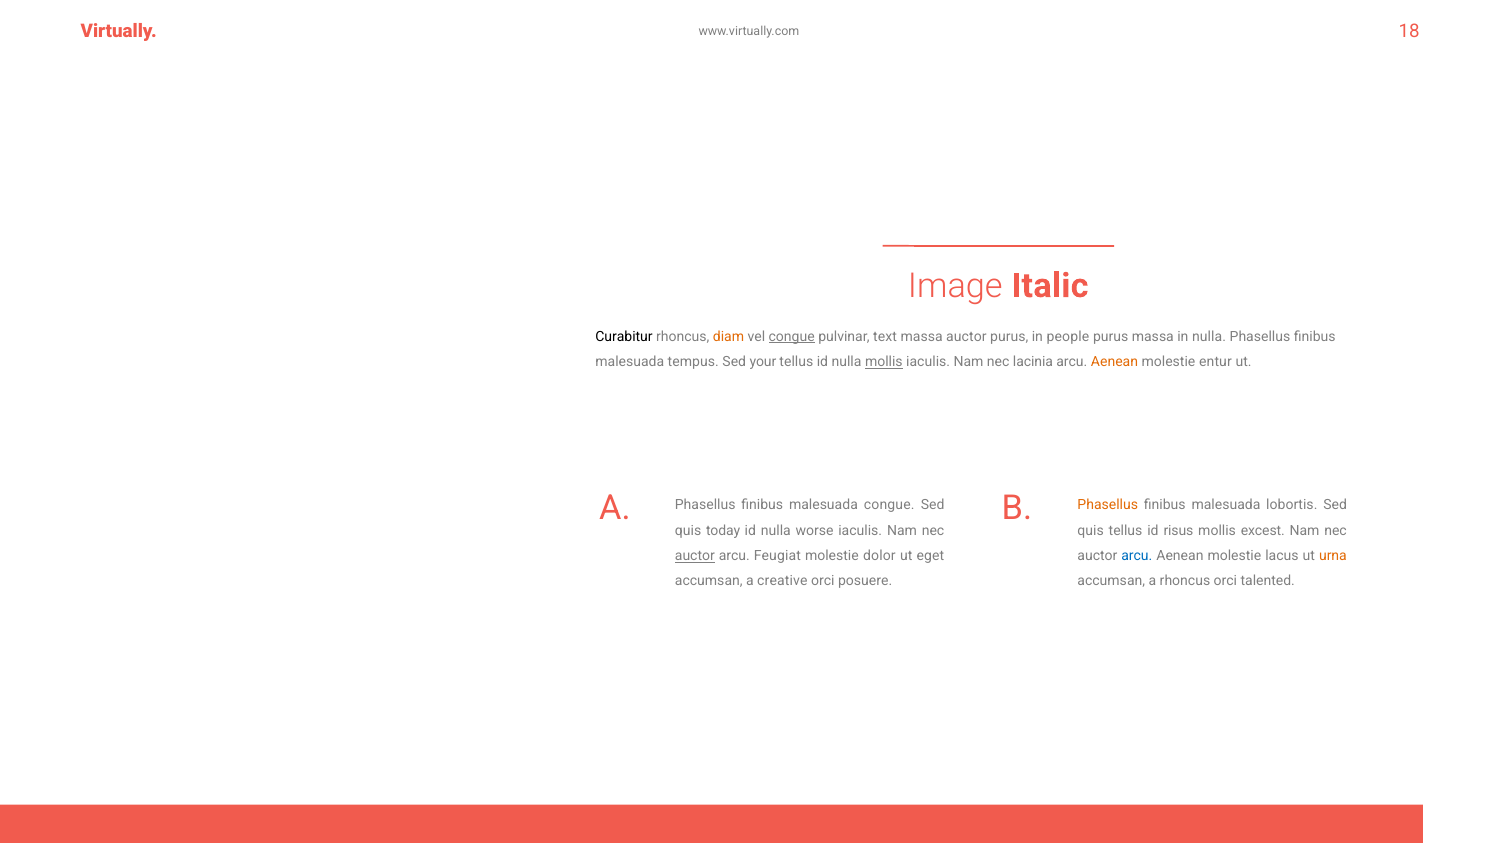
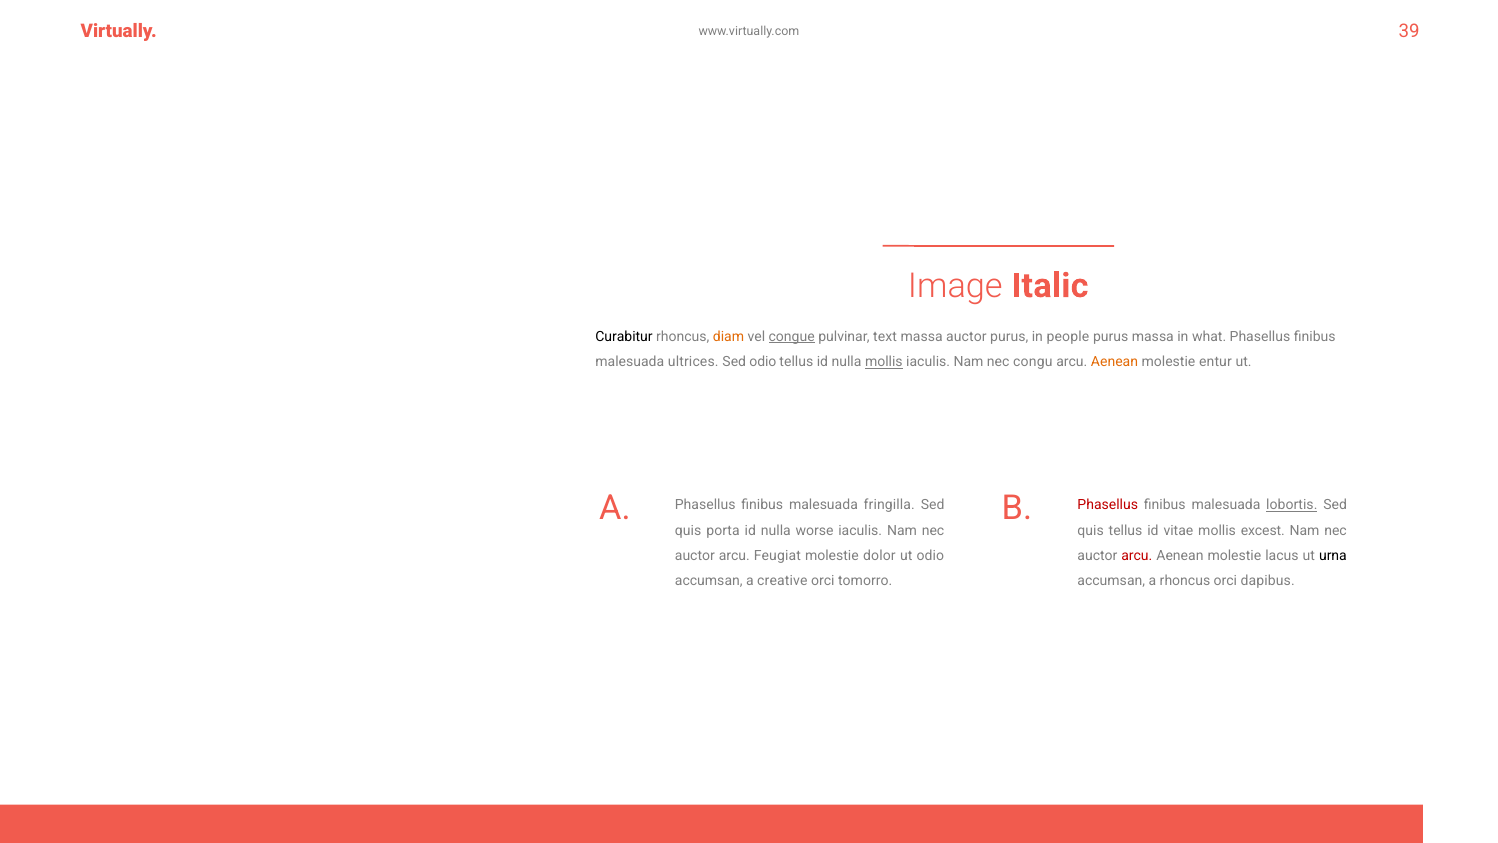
18: 18 -> 39 (1409, 31)
in nulla: nulla -> what (1209, 337)
tempus: tempus -> ultrices (693, 362)
Sed your: your -> odio (763, 362)
lacinia: lacinia -> congu (1033, 362)
Phasellus colour: orange -> red (1108, 505)
lobortis underline: none -> present (1292, 505)
malesuada congue: congue -> fringilla (889, 505)
today: today -> porta (723, 530)
risus: risus -> vitae (1178, 530)
auctor underline: present -> none (695, 556)
ut eget: eget -> odio (930, 556)
arcu colour: blue -> red (1137, 556)
urna colour: orange -> black (1333, 556)
posuere: posuere -> tomorro (865, 581)
talented: talented -> dapibus (1268, 581)
